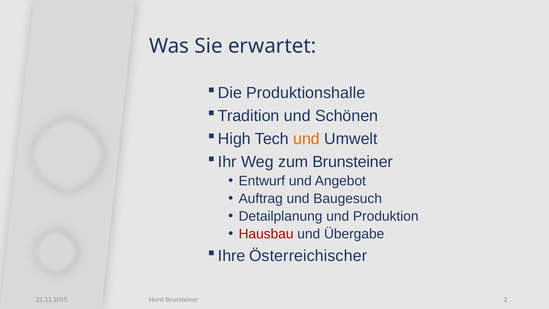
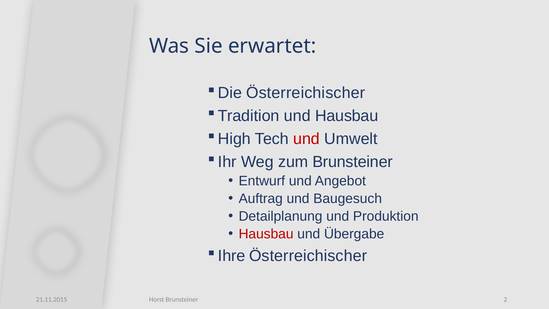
Produktionshalle: Produktionshalle -> Österreichischer (306, 93)
und Schönen: Schönen -> Hausbau (347, 116)
und colour: orange -> red (307, 139)
